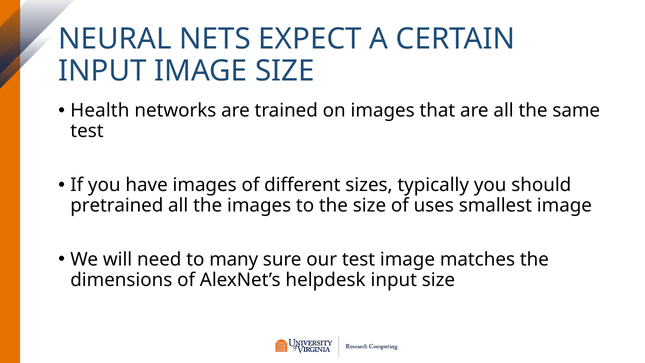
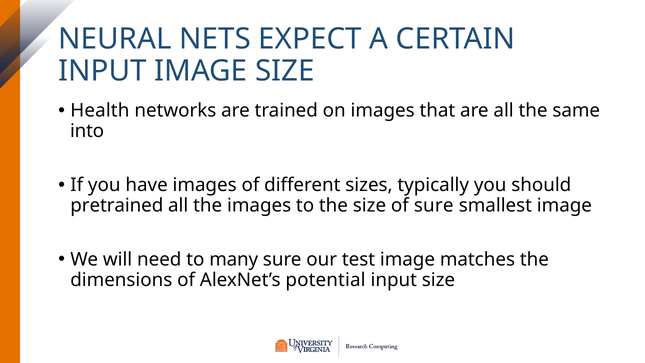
test: test -> into (87, 131)
of uses: uses -> sure (434, 205)
helpdesk: helpdesk -> potential (326, 280)
